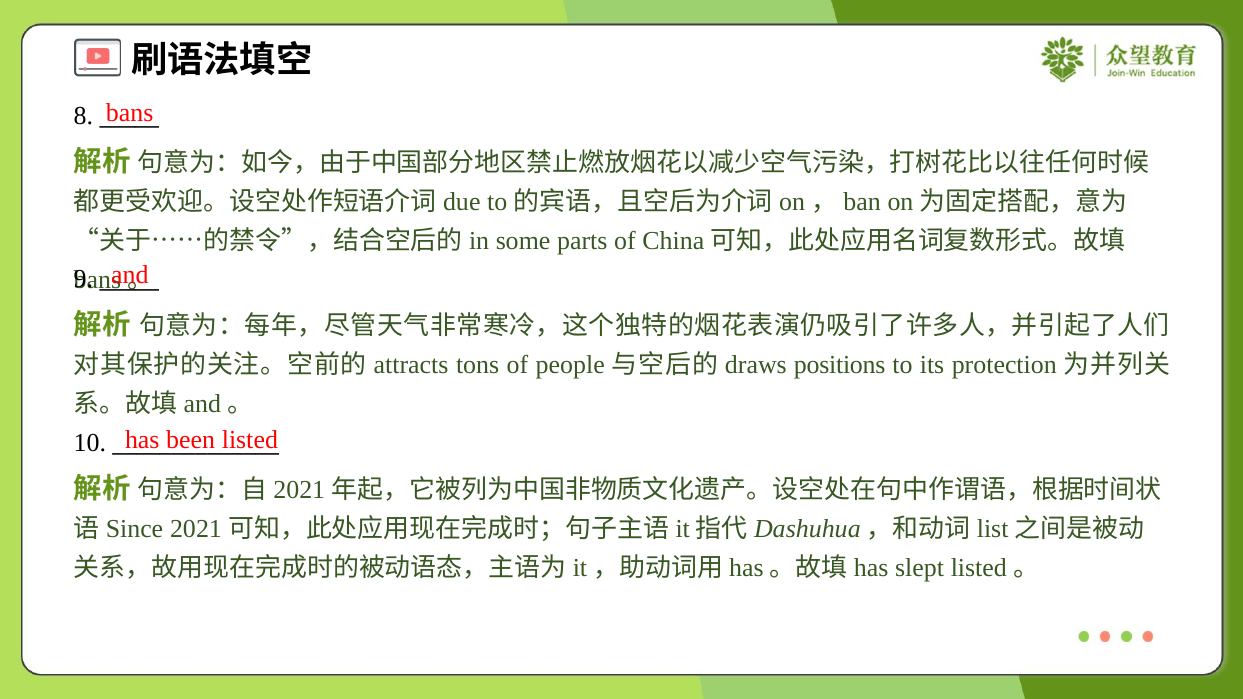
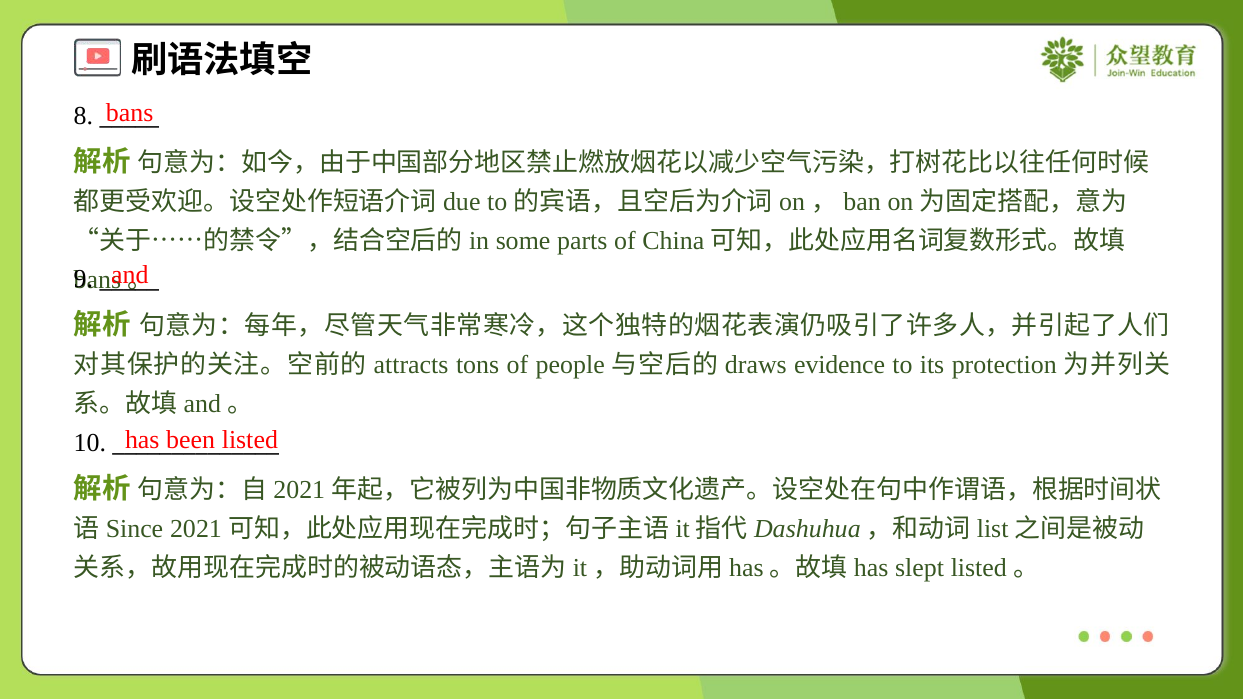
positions: positions -> evidence (840, 365)
